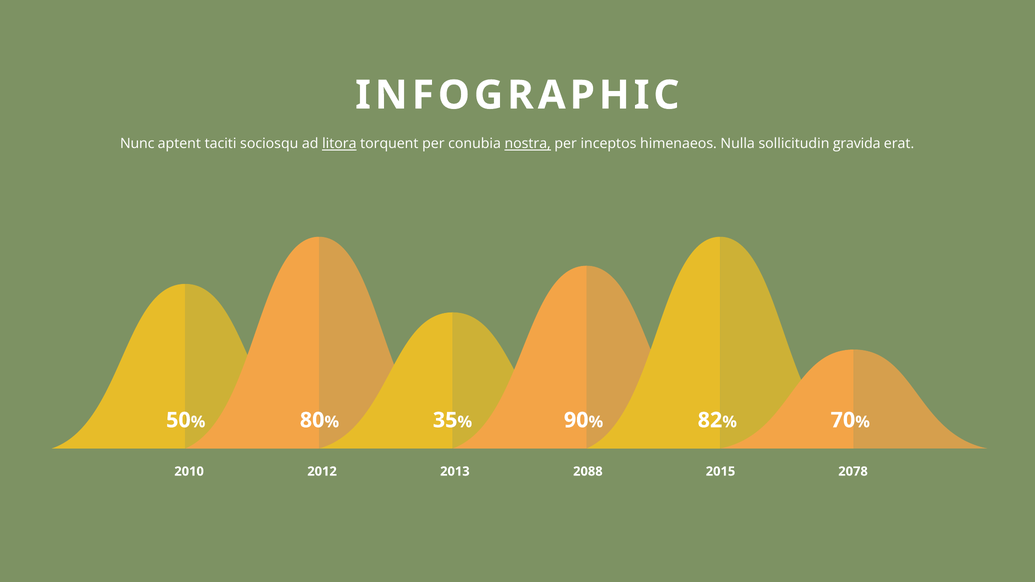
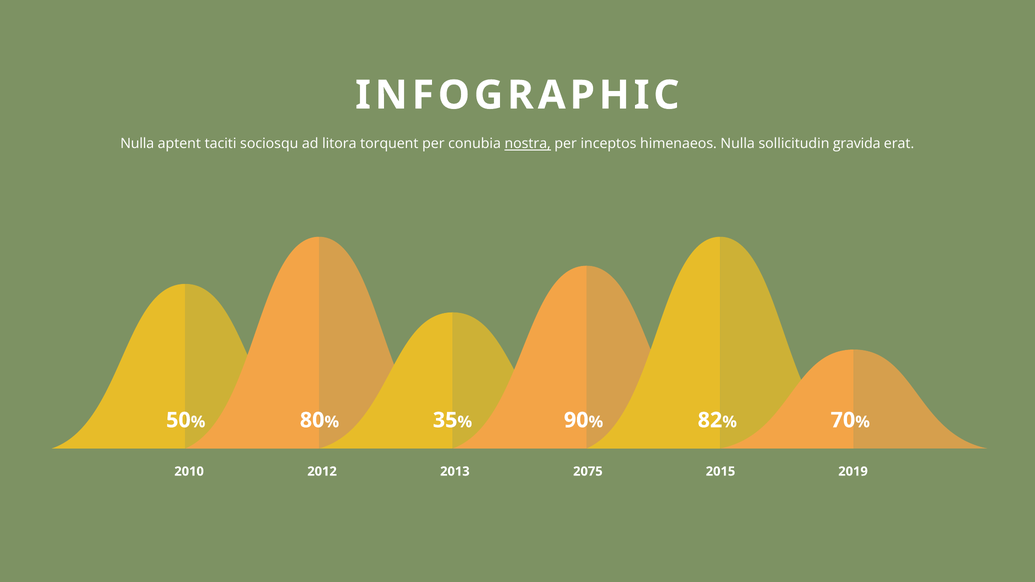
Nunc: Nunc -> Nulla (137, 144)
litora underline: present -> none (339, 144)
2088: 2088 -> 2075 (588, 472)
2078: 2078 -> 2019 (853, 472)
